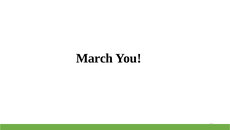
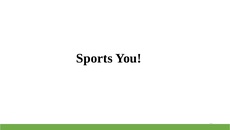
March: March -> Sports (94, 58)
